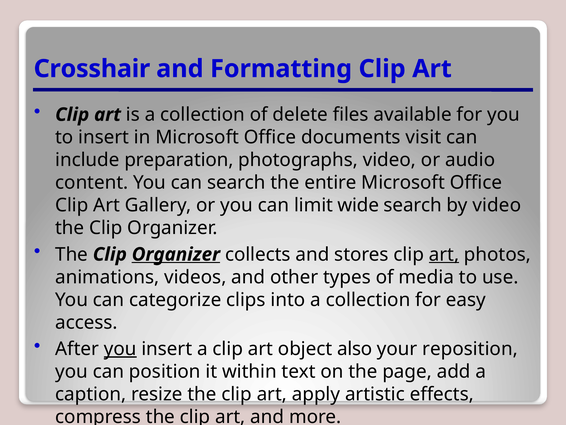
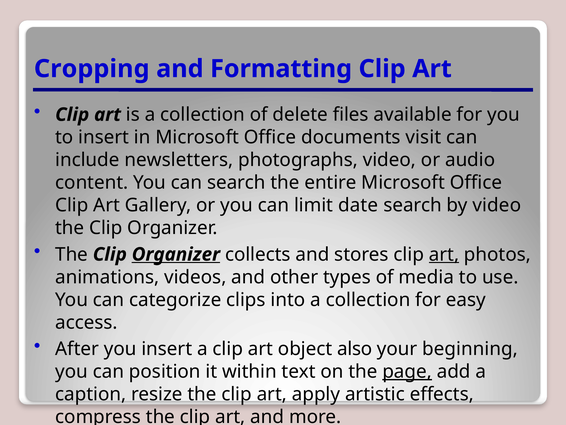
Crosshair: Crosshair -> Cropping (92, 69)
preparation: preparation -> newsletters (179, 160)
wide: wide -> date (358, 205)
you underline: present -> none (120, 348)
reposition: reposition -> beginning (470, 348)
page underline: none -> present (407, 371)
